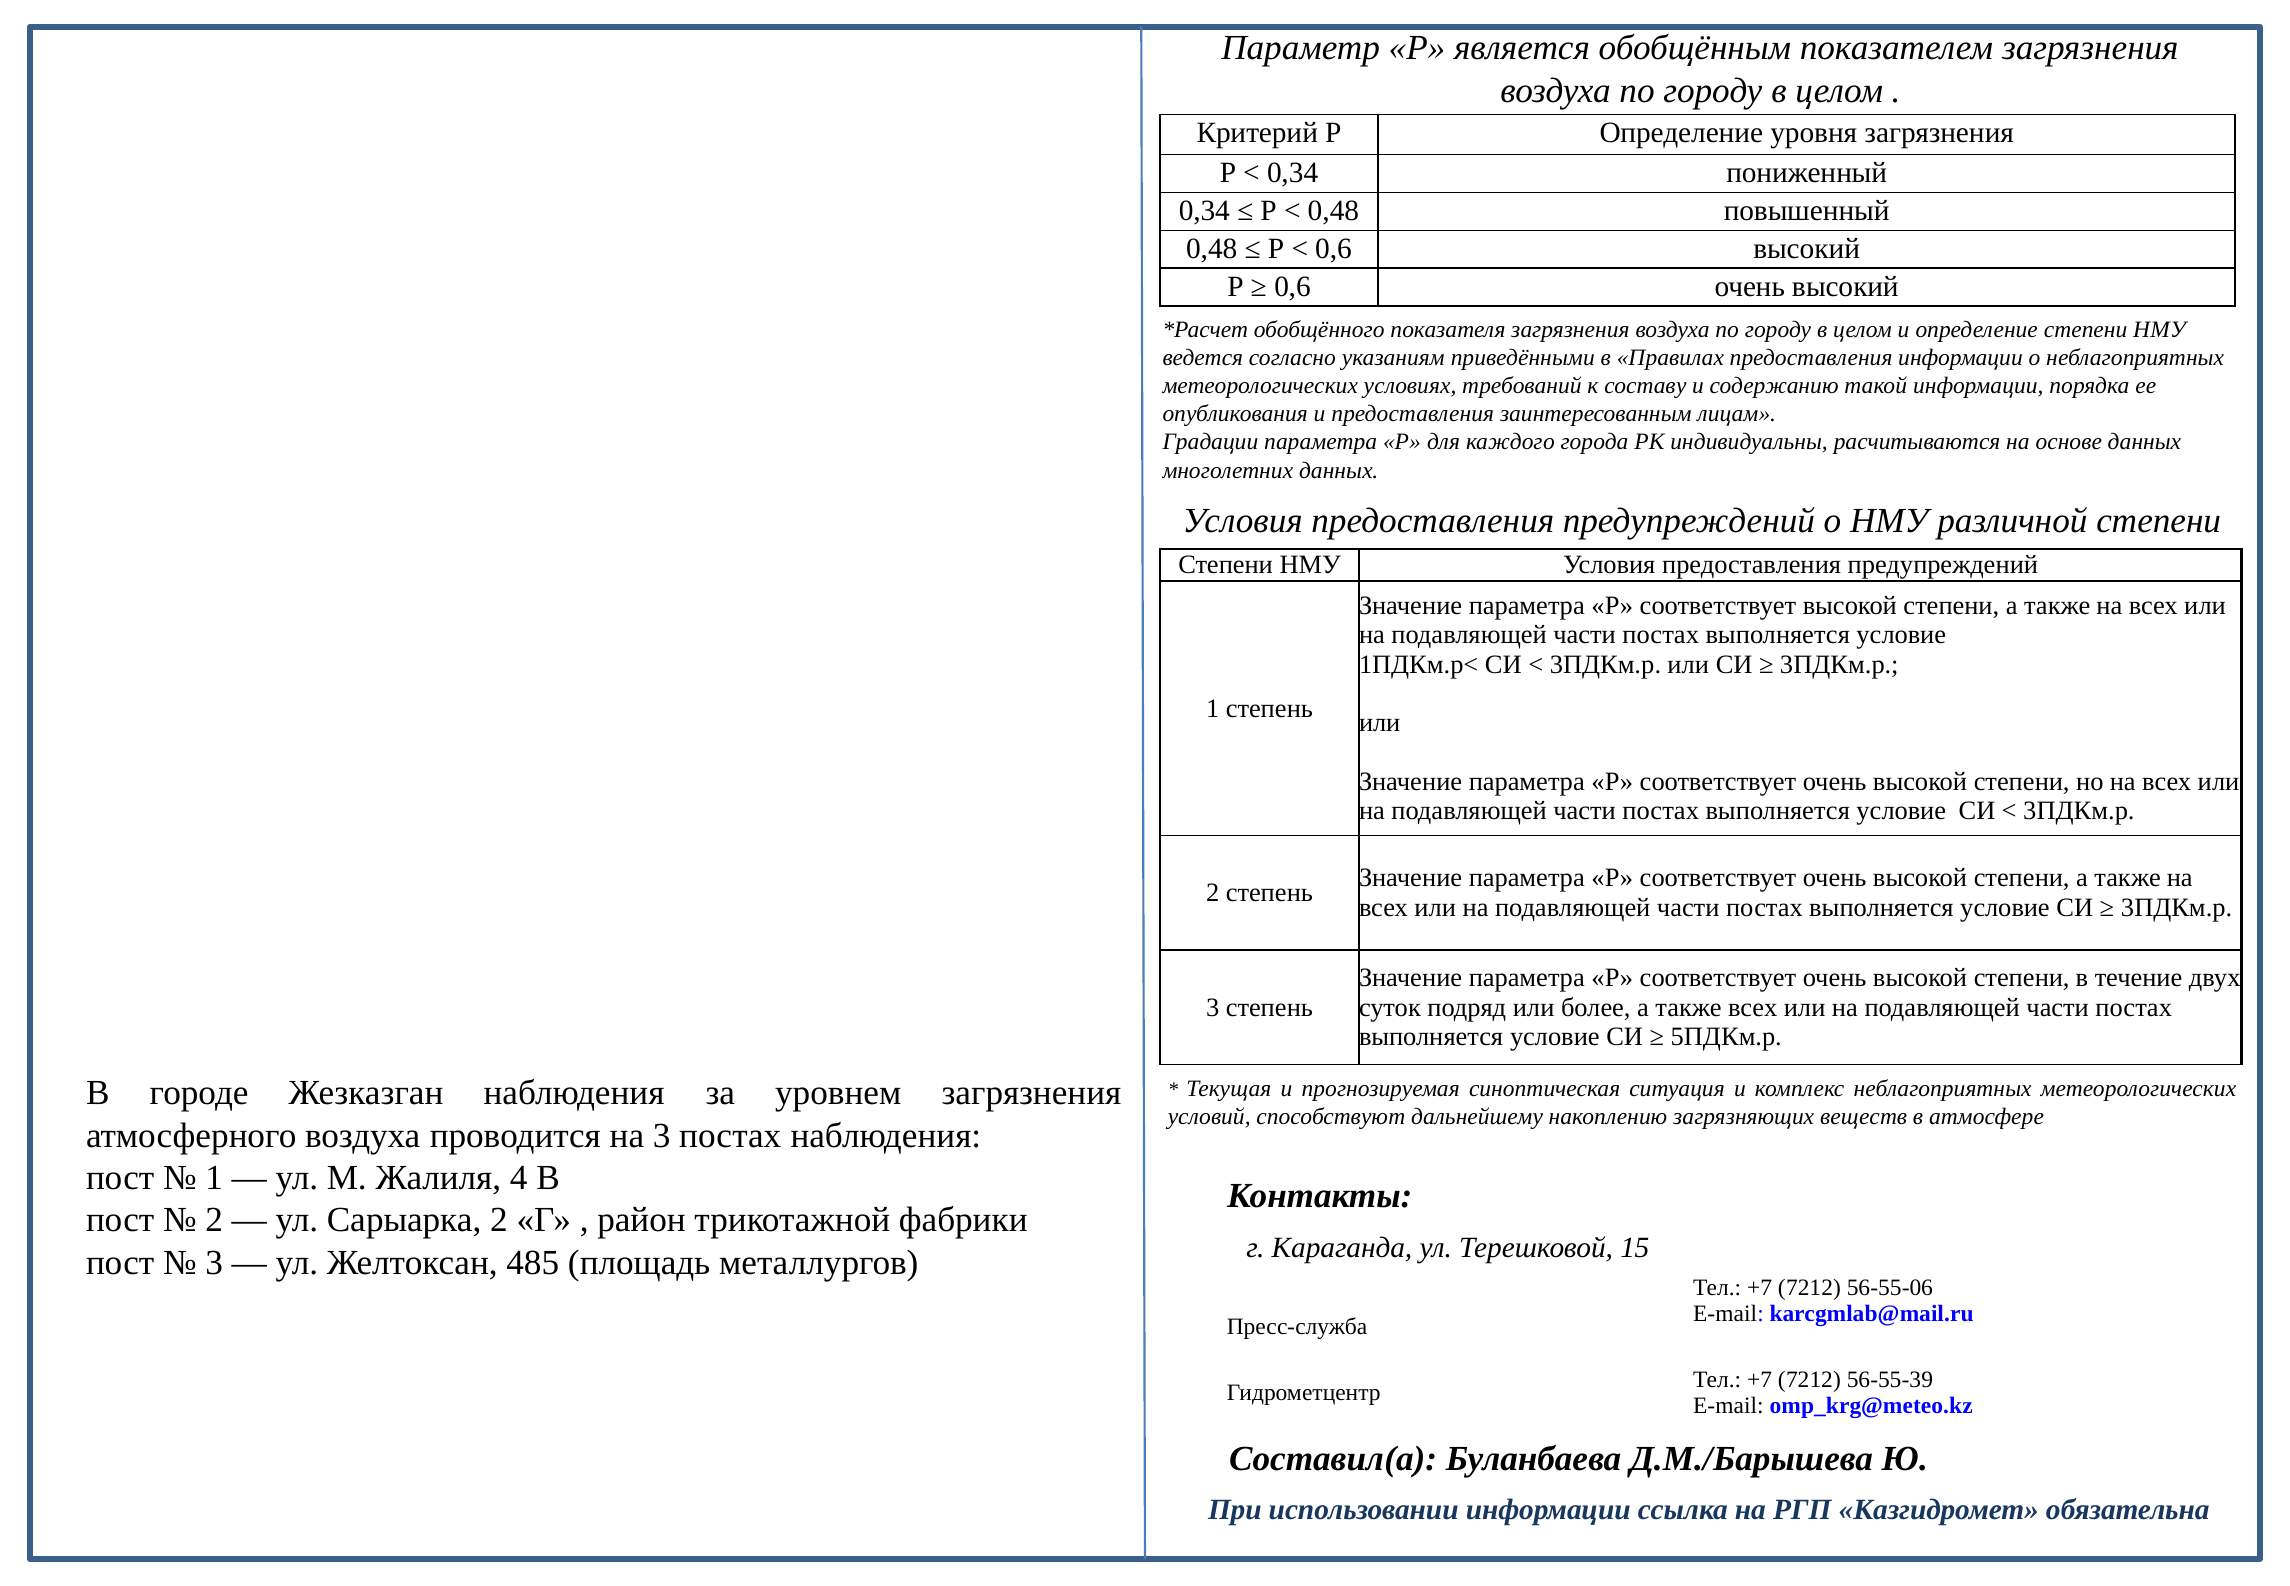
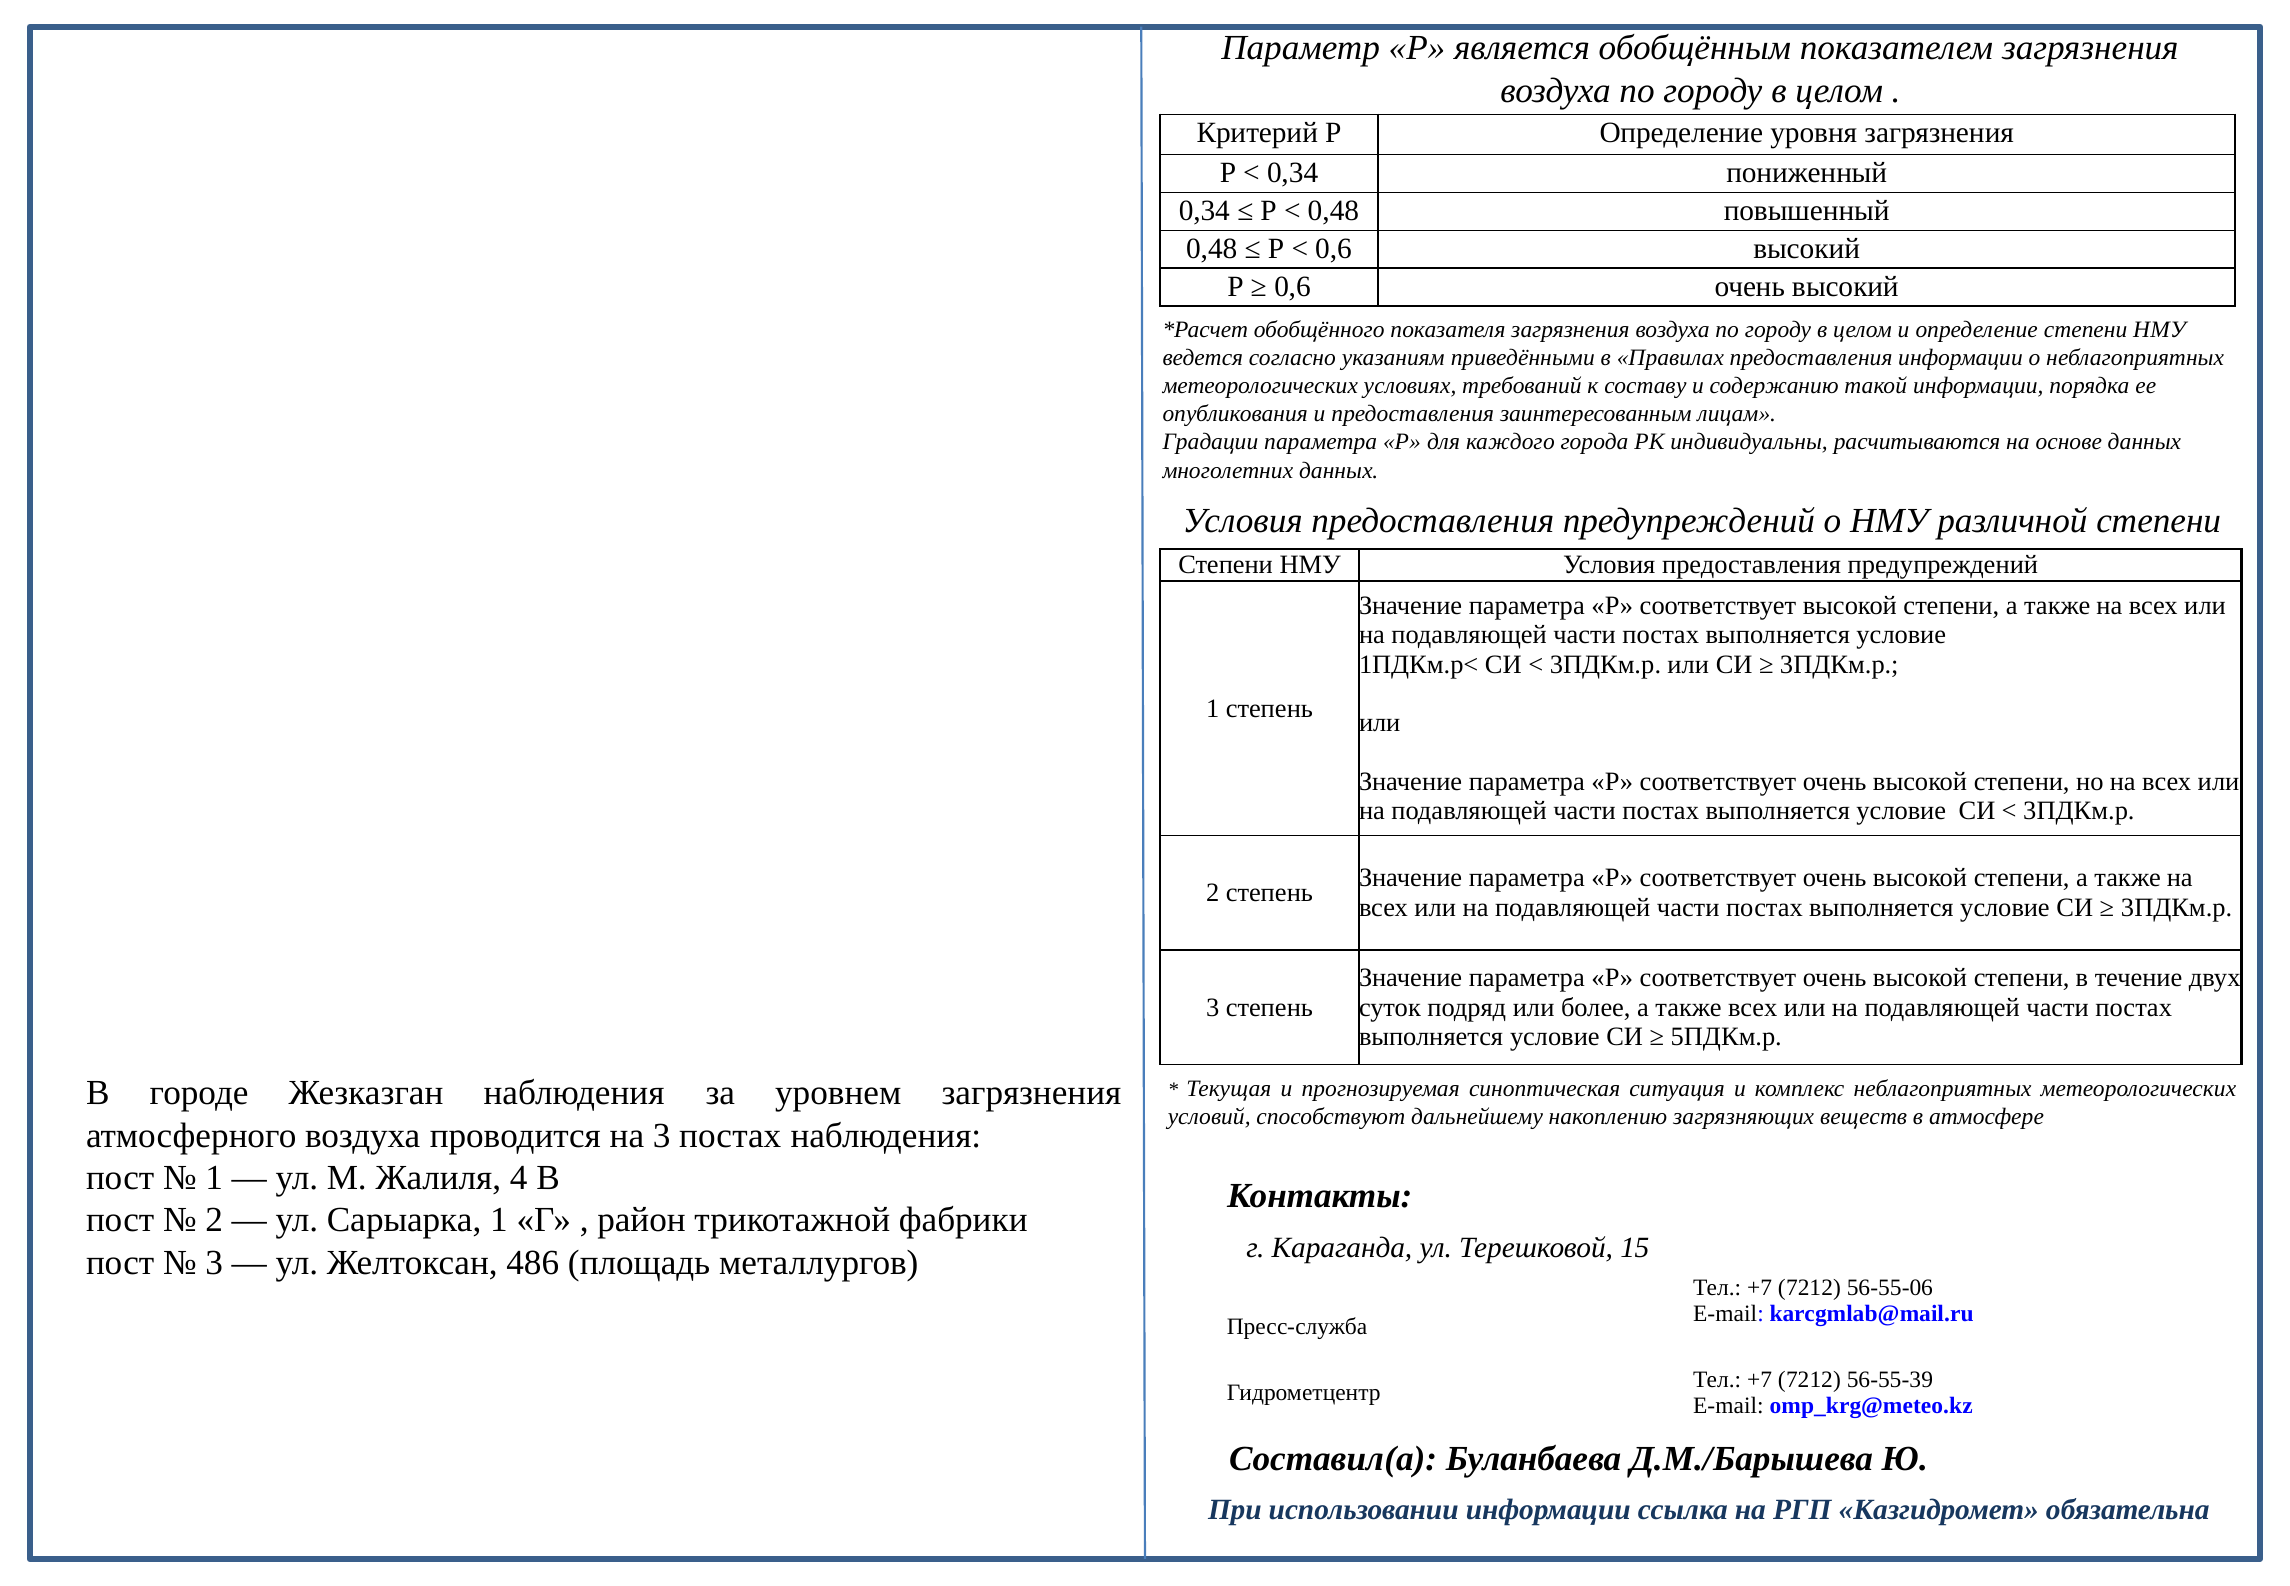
Сарыарка 2: 2 -> 1 (499, 1220)
485: 485 -> 486 (533, 1262)
